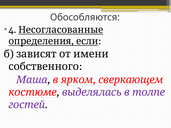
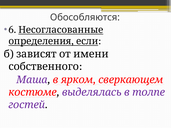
4: 4 -> 6 (12, 30)
